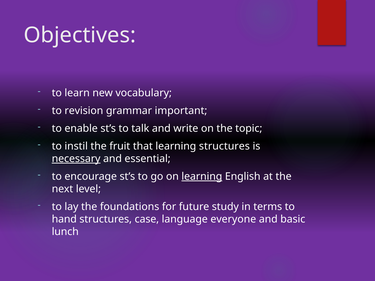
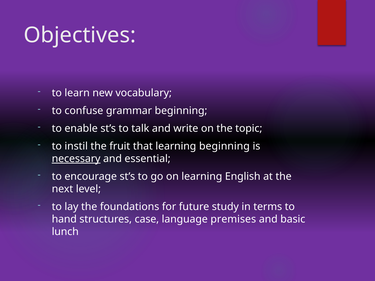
revision: revision -> confuse (84, 111)
grammar important: important -> beginning (181, 111)
learning structures: structures -> beginning (224, 146)
learning underline: present -> none (202, 177)
everyone: everyone -> premises (233, 219)
